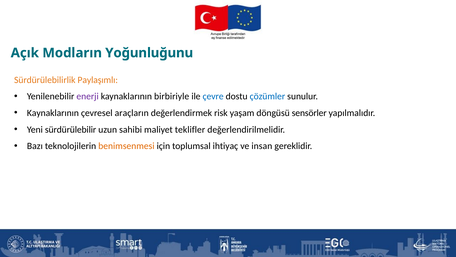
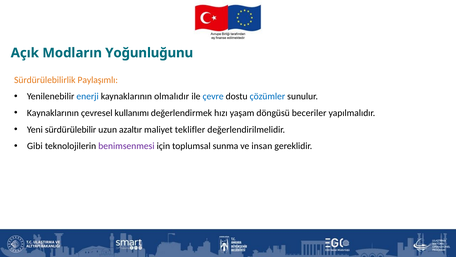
enerji colour: purple -> blue (88, 96)
birbiriyle: birbiriyle -> olmalıdır (172, 96)
araçların: araçların -> kullanımı (132, 113)
risk: risk -> hızı (221, 113)
sensörler: sensörler -> beceriler (309, 113)
sahibi: sahibi -> azaltır (131, 129)
Bazı: Bazı -> Gibi (35, 146)
benimsenmesi colour: orange -> purple (126, 146)
ihtiyaç: ihtiyaç -> sunma (226, 146)
